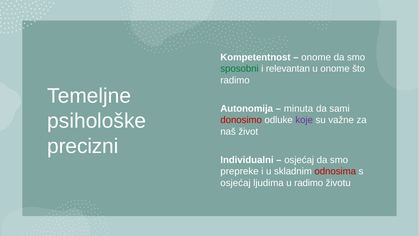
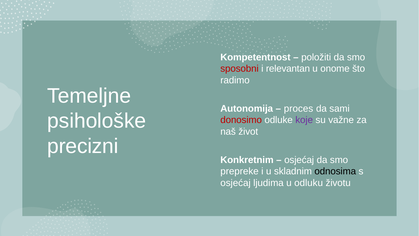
onome: onome -> položiti (316, 57)
sposobni colour: green -> red (240, 69)
minuta: minuta -> proces (299, 108)
Individualni: Individualni -> Konkretnim (247, 160)
odnosima colour: red -> black (335, 171)
u radimo: radimo -> odluku (309, 183)
